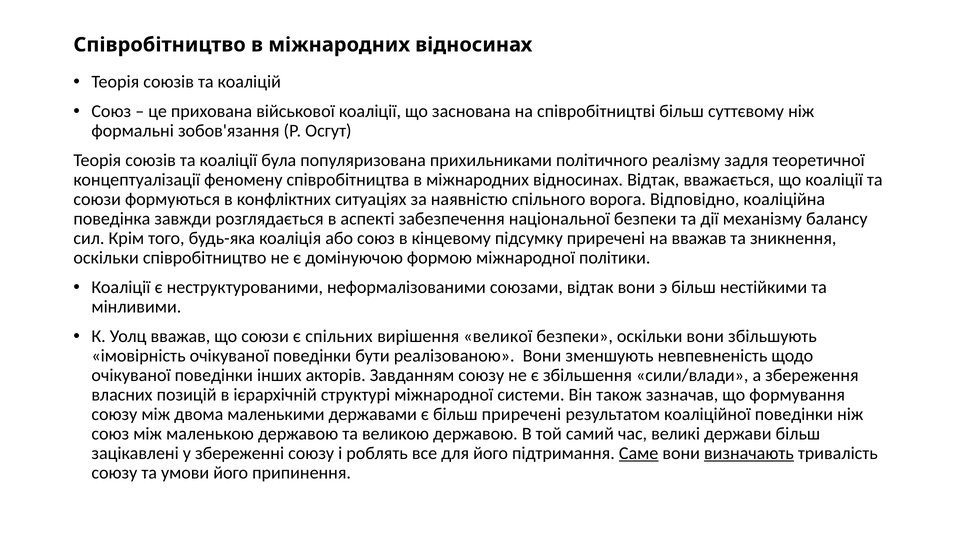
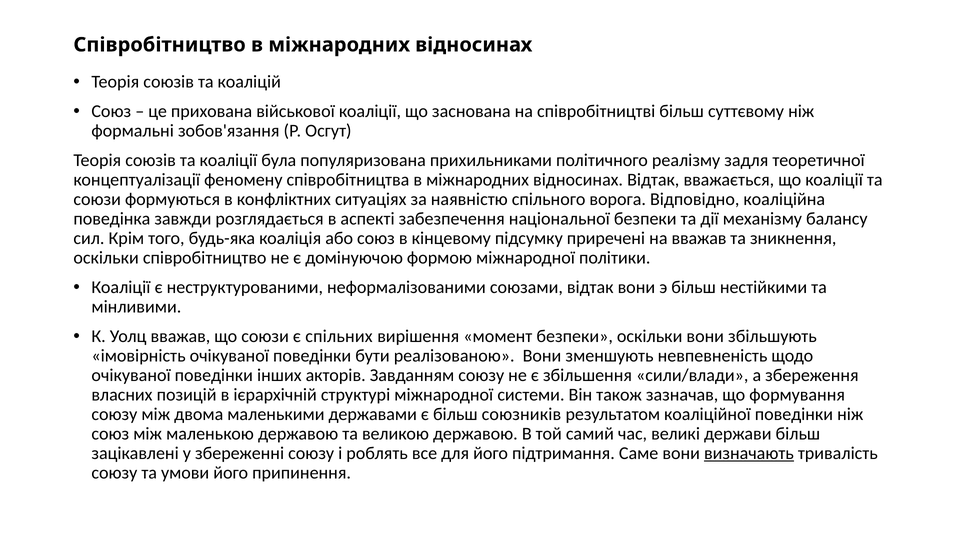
великої: великої -> момент (498, 337)
більш приречені: приречені -> союзників (521, 415)
Саме underline: present -> none (639, 454)
